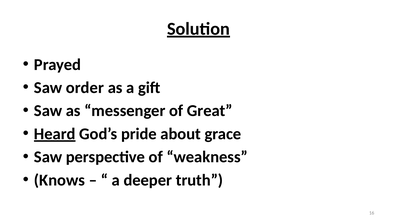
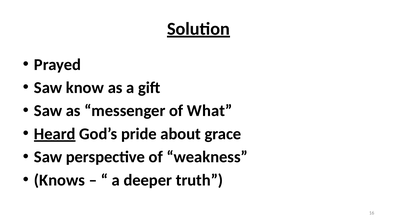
order: order -> know (85, 88)
Great: Great -> What (210, 111)
